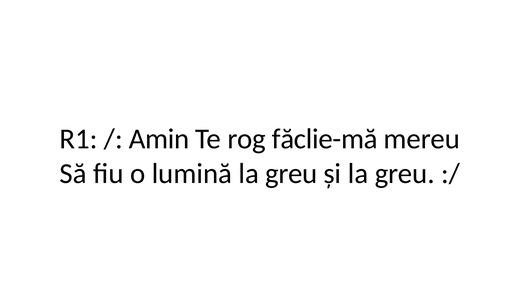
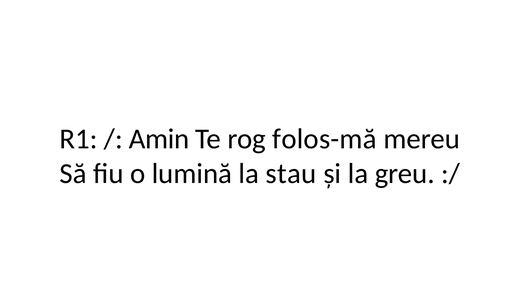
făclie-mă: făclie-mă -> folos-mă (325, 139)
lumină la greu: greu -> stau (291, 173)
